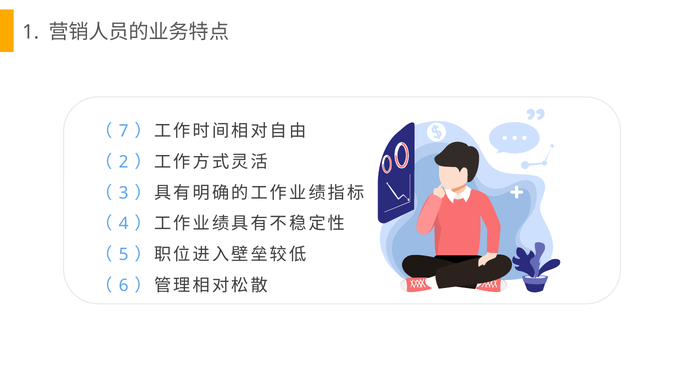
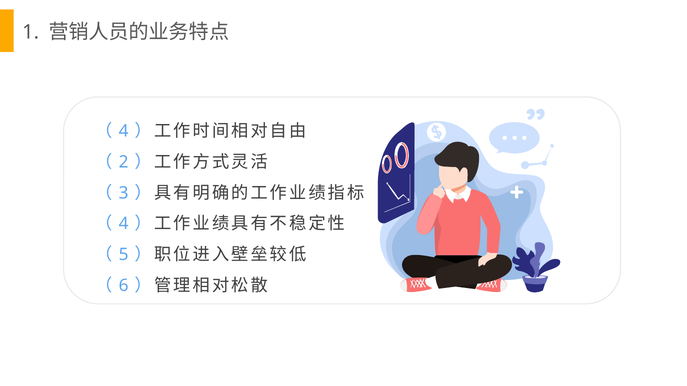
7: 7 -> 4 (124, 131)
